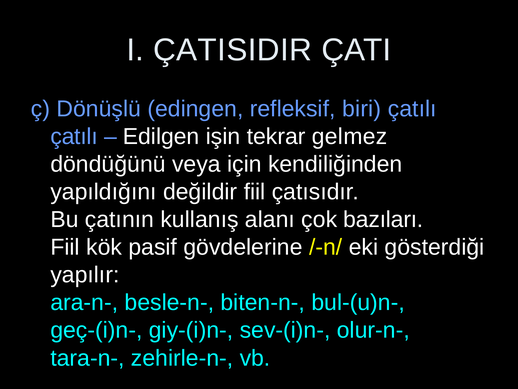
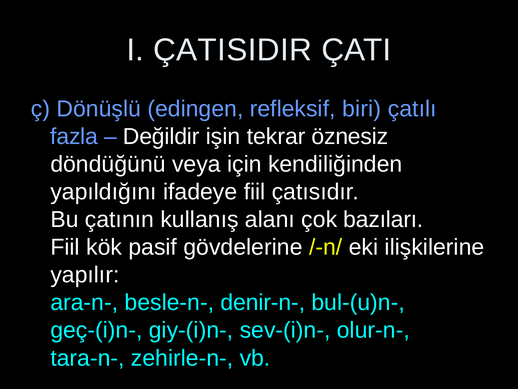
çatılı: çatılı -> fazla (74, 136)
Edilgen: Edilgen -> Değildir (161, 136)
gelmez: gelmez -> öznesiz (350, 136)
değildir: değildir -> ifadeye (200, 192)
gösterdiği: gösterdiği -> ilişkilerine (434, 247)
biten-n-: biten-n- -> denir-n- (263, 302)
